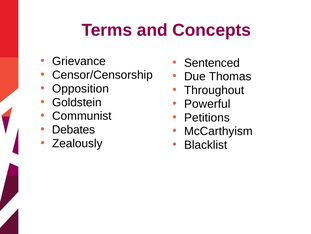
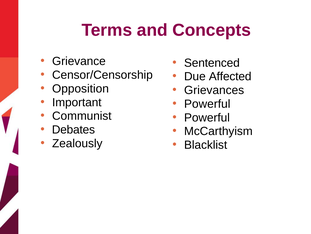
Thomas: Thomas -> Affected (230, 76)
Throughout: Throughout -> Grievances (214, 90)
Goldstein: Goldstein -> Important (77, 102)
Petitions: Petitions -> Powerful (207, 117)
